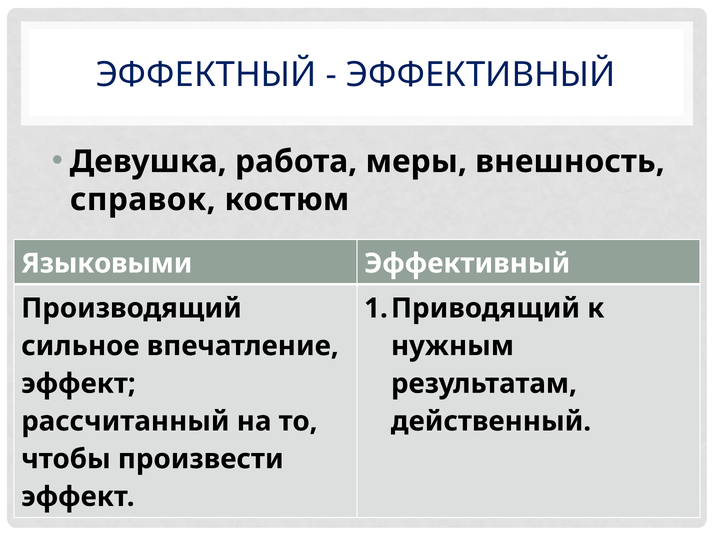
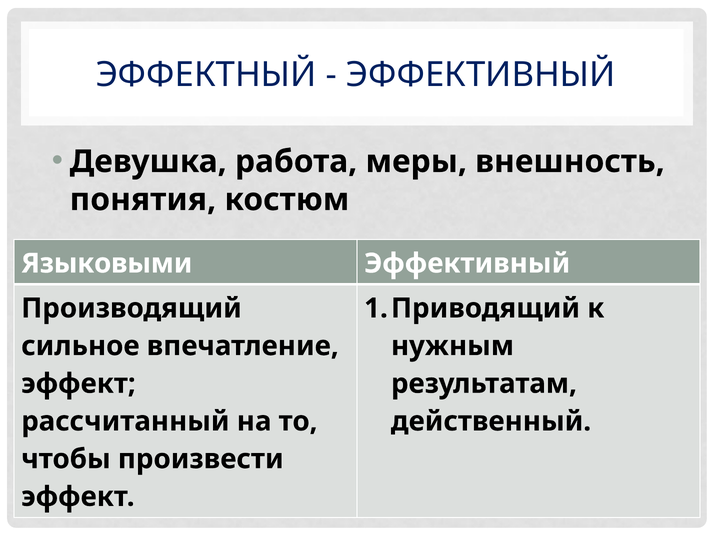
справок: справок -> понятия (143, 200)
